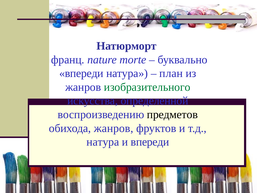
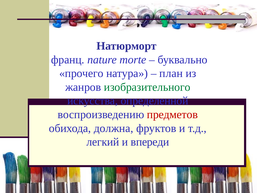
впереди: впереди -> прочего (81, 73)
предметов colour: black -> red (172, 114)
обихода жанров: жанров -> должна (114, 128)
натура: натура -> легкий (103, 142)
